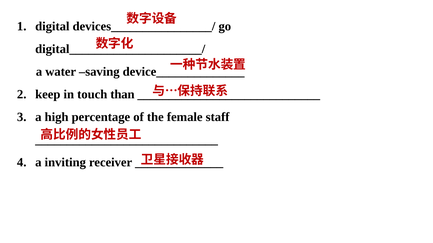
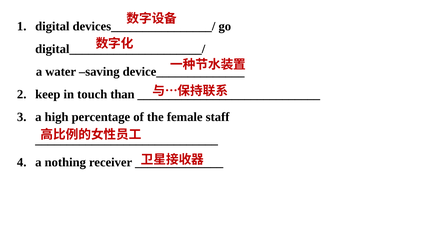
inviting: inviting -> nothing (65, 163)
